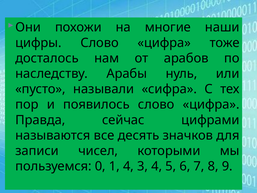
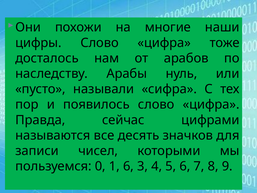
1 4: 4 -> 6 (128, 166)
